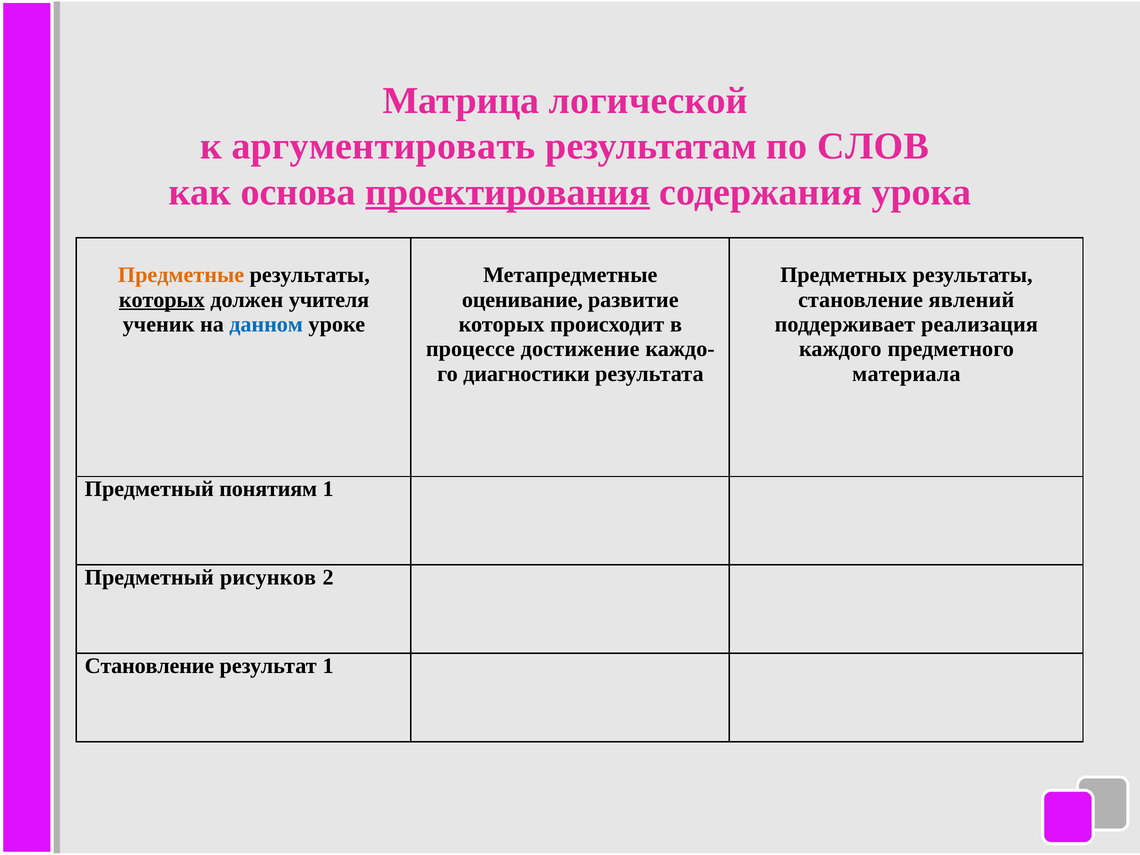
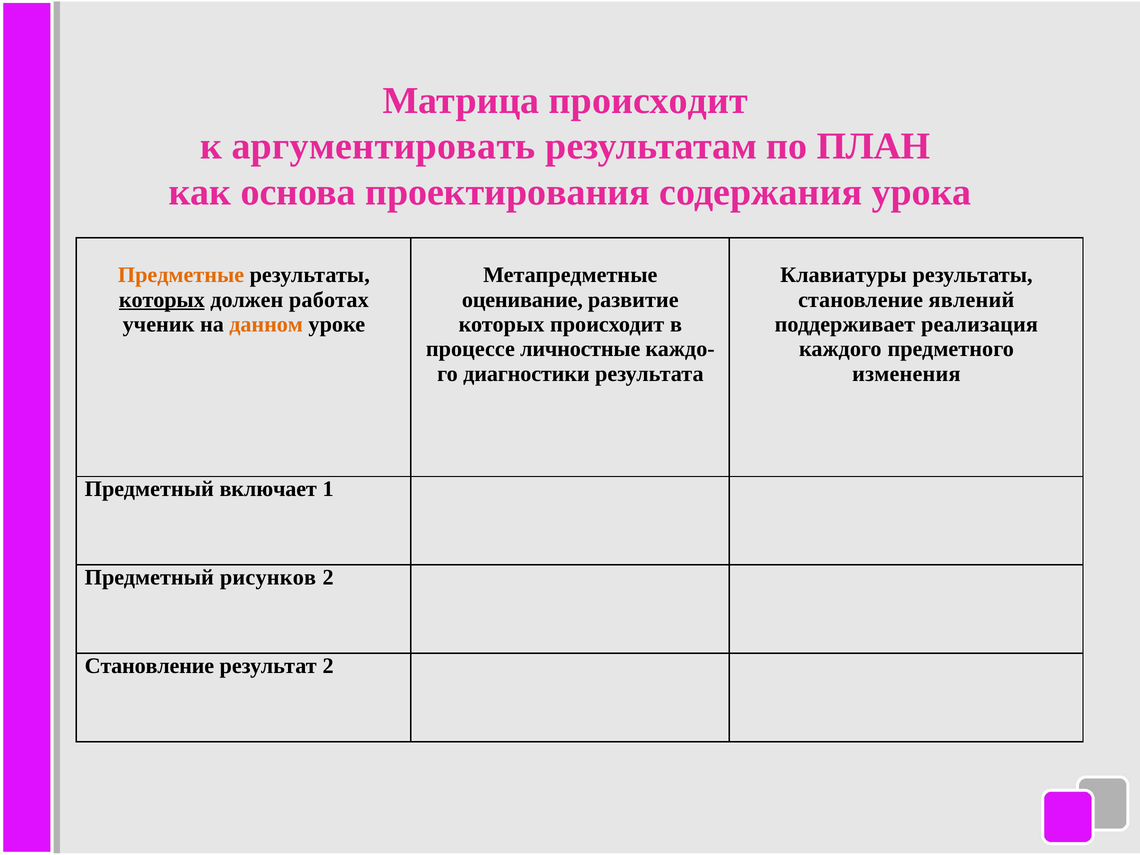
Матрица логической: логической -> происходит (648, 101)
СЛОВ: СЛОВ -> ПЛАН (874, 146)
проектирования underline: present -> none (508, 192)
Предметных: Предметных -> Клавиатуры (843, 275)
учителя: учителя -> работах (329, 300)
данном colour: blue -> orange (266, 324)
достижение: достижение -> личностные (580, 349)
материала: материала -> изменения (906, 374)
понятиям: понятиям -> включает (268, 489)
результат 1: 1 -> 2 (328, 666)
